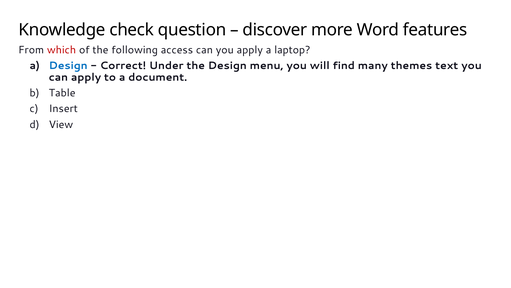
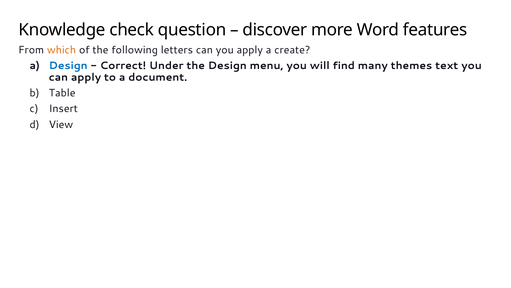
which colour: red -> orange (61, 50)
access: access -> letters (177, 50)
laptop: laptop -> create (292, 50)
